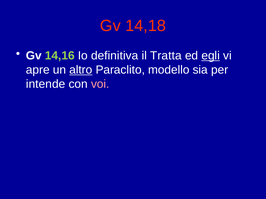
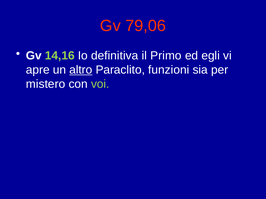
14,18: 14,18 -> 79,06 (146, 26)
Tratta: Tratta -> Primo (166, 56)
egli underline: present -> none (211, 56)
modello: modello -> funzioni (169, 70)
intende: intende -> mistero (46, 84)
voi colour: pink -> light green (100, 84)
